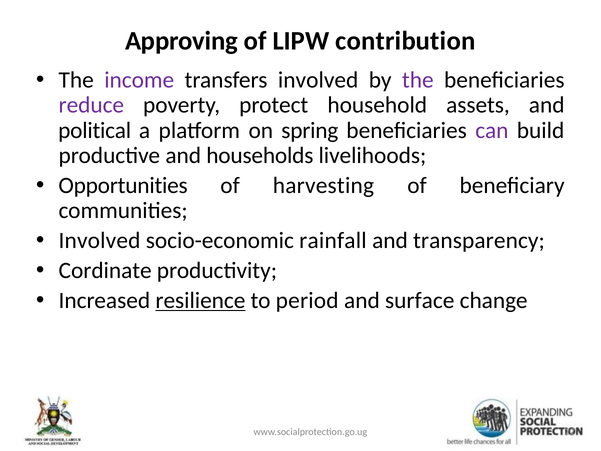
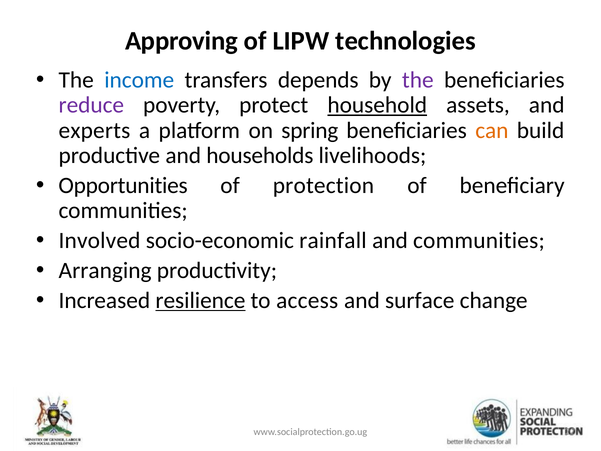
contribution: contribution -> technologies (406, 41)
income colour: purple -> blue (139, 80)
transfers involved: involved -> depends (318, 80)
household underline: none -> present (377, 105)
political: political -> experts (94, 130)
can colour: purple -> orange (492, 130)
harvesting: harvesting -> protection (323, 185)
and transparency: transparency -> communities (479, 240)
Cordinate: Cordinate -> Arranging (105, 270)
period: period -> access (307, 300)
